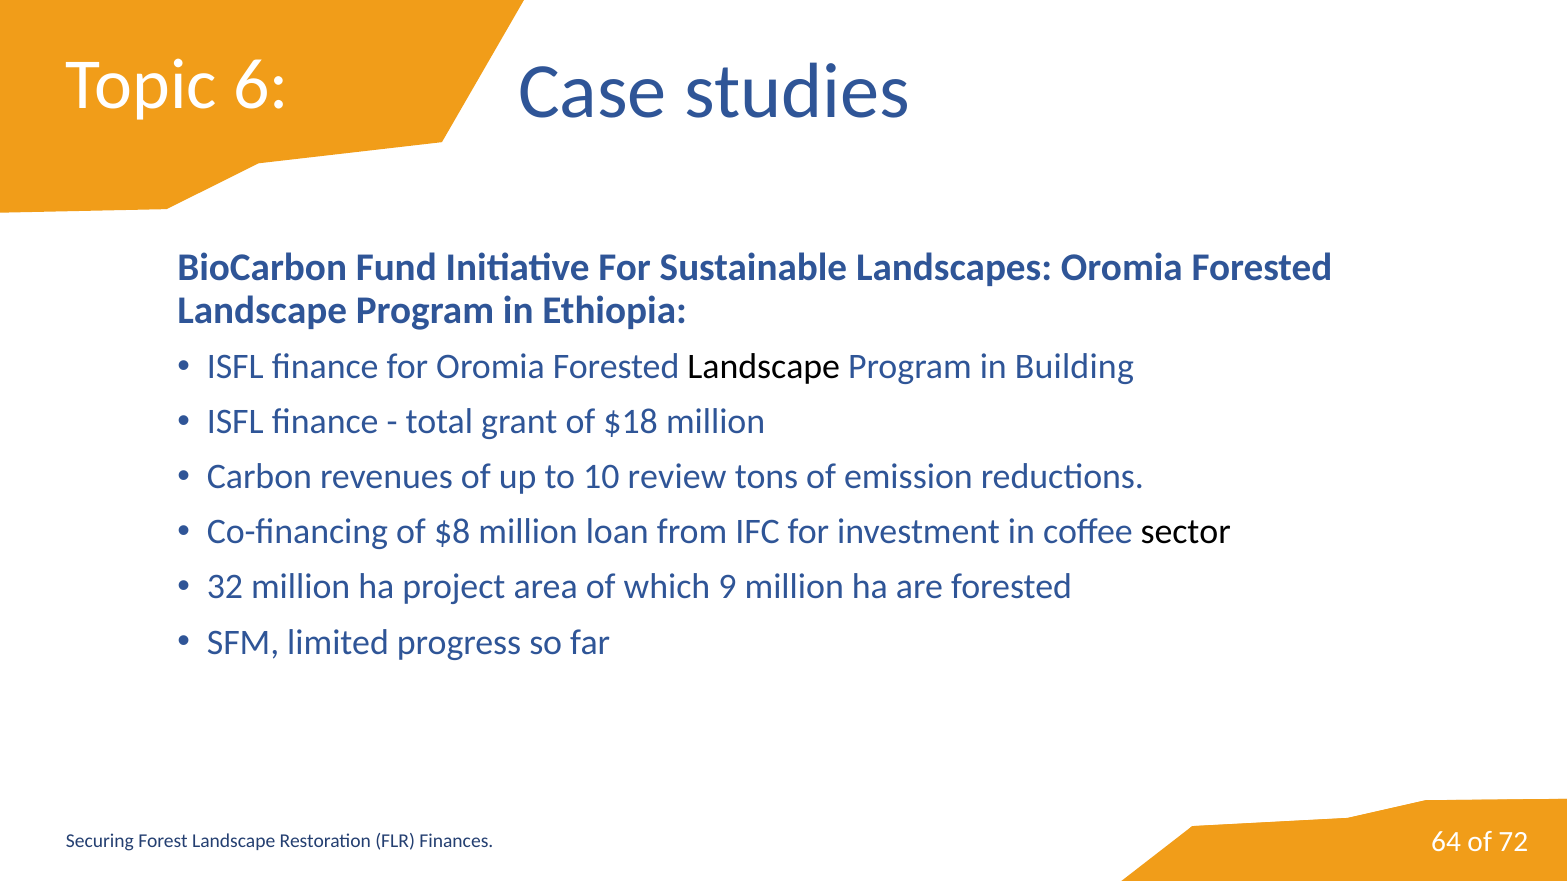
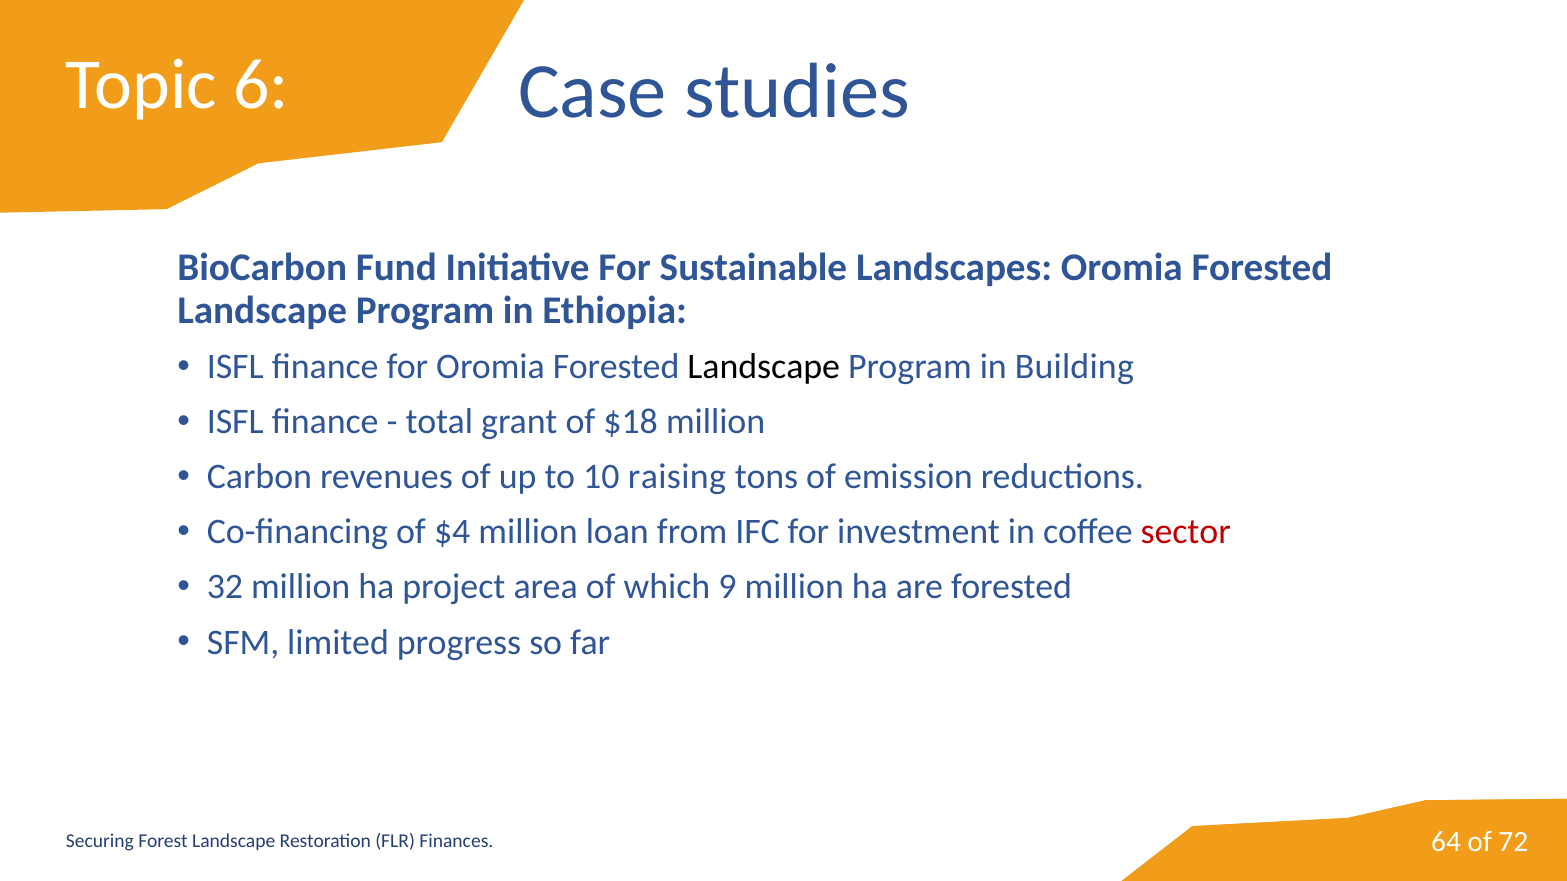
review: review -> raising (677, 477)
$8: $8 -> $4 (452, 532)
sector colour: black -> red (1186, 532)
